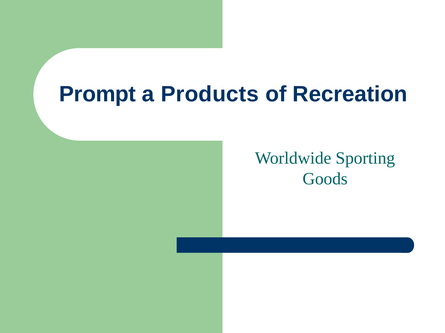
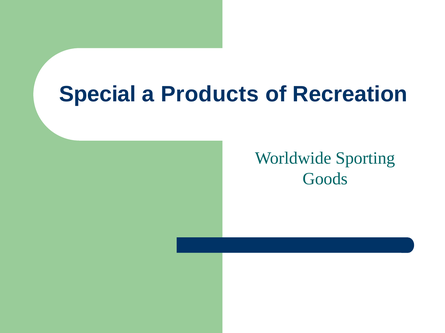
Prompt: Prompt -> Special (98, 94)
